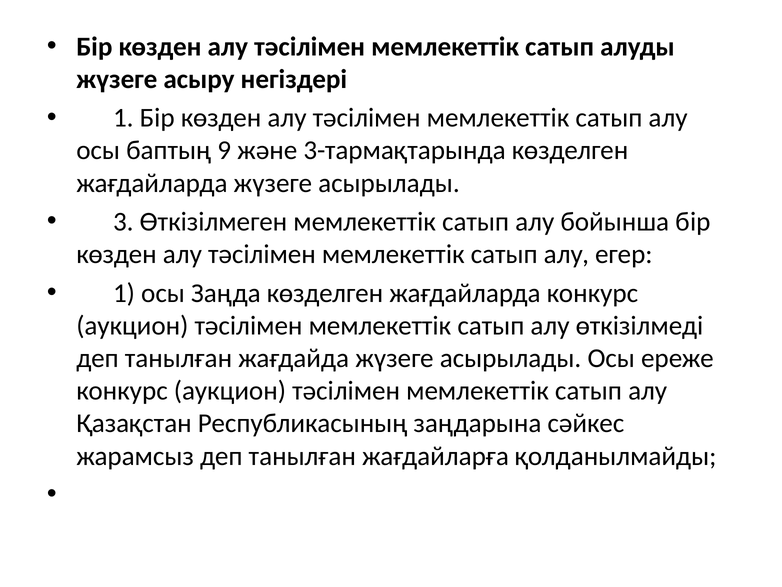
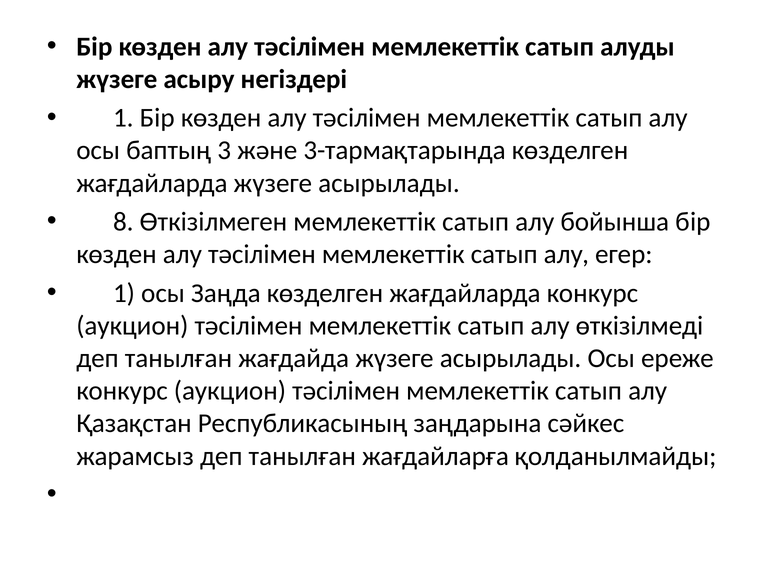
9: 9 -> 3 (224, 150)
3: 3 -> 8 (123, 222)
